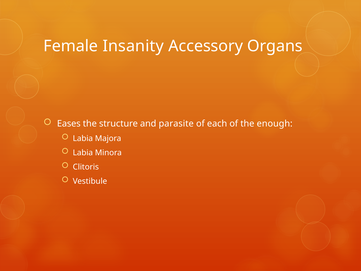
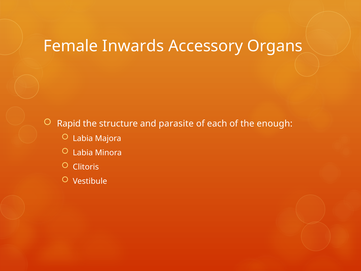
Insanity: Insanity -> Inwards (133, 46)
Eases: Eases -> Rapid (69, 123)
